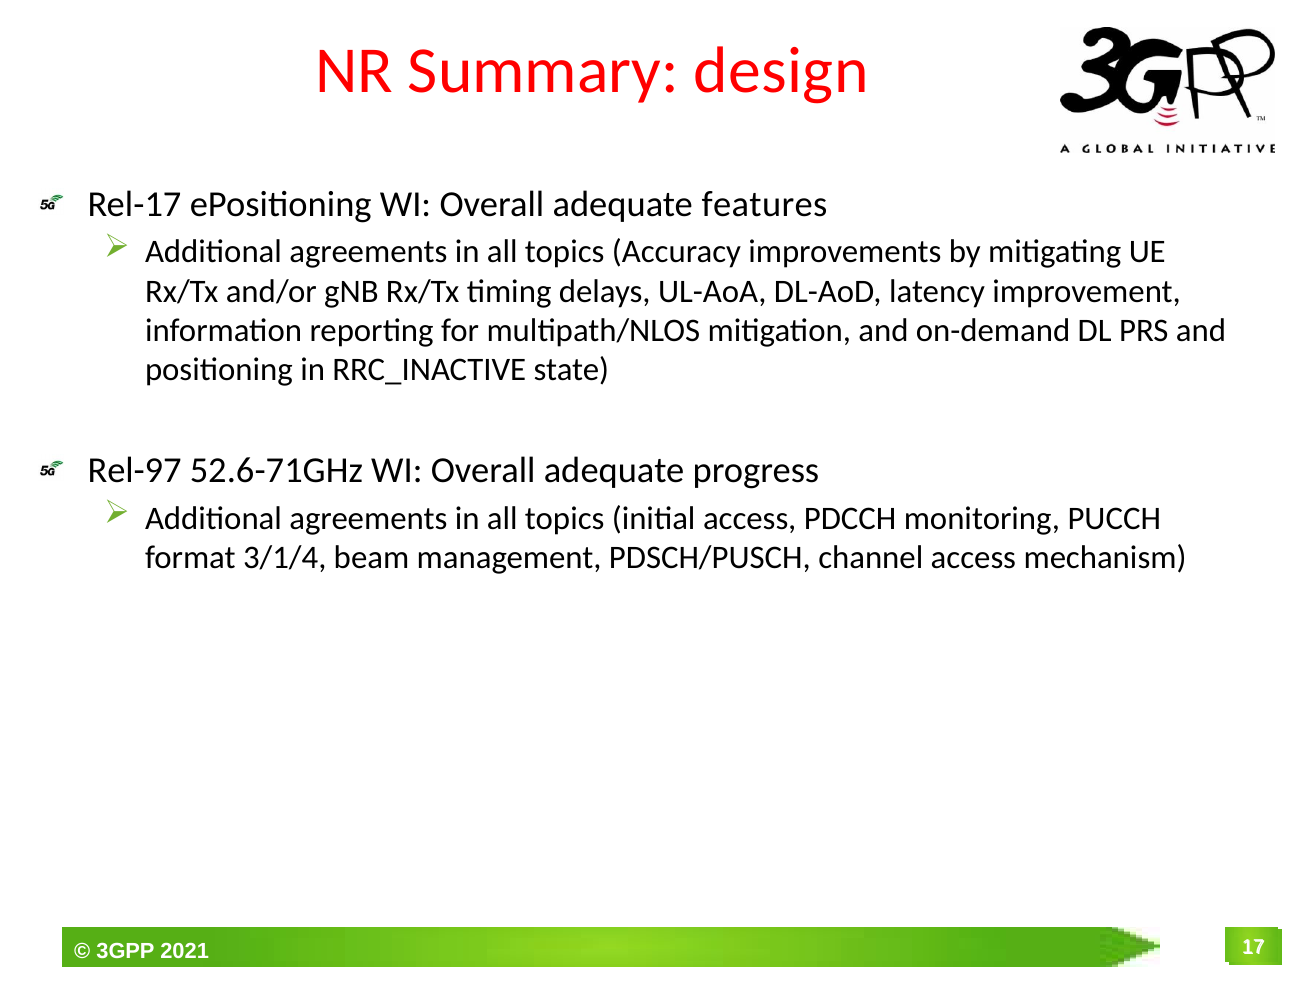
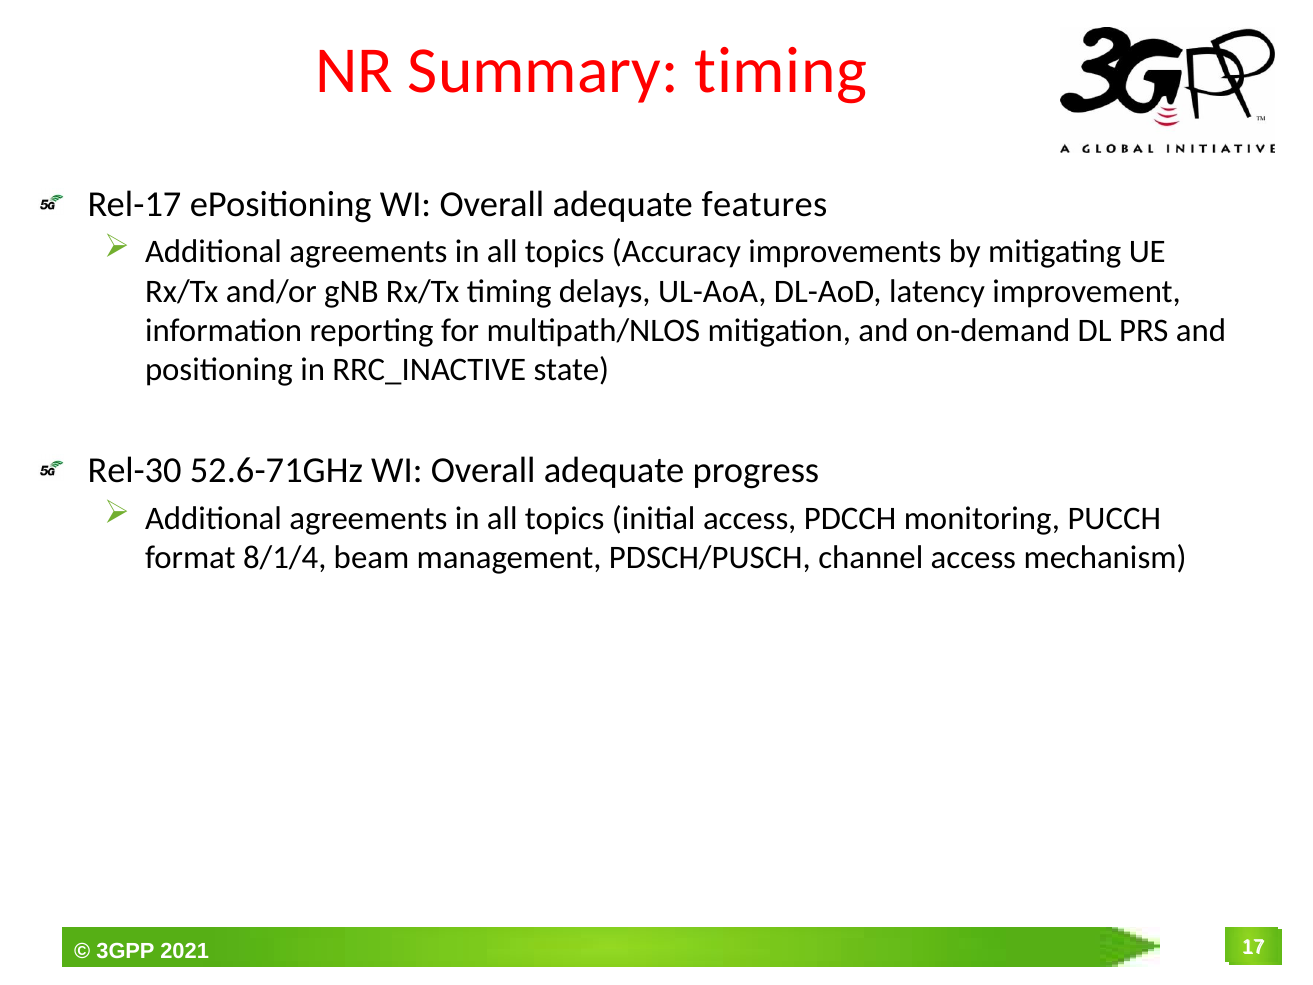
Summary design: design -> timing (781, 71)
Rel-97: Rel-97 -> Rel-30 (135, 470)
3/1/4: 3/1/4 -> 8/1/4 (285, 558)
